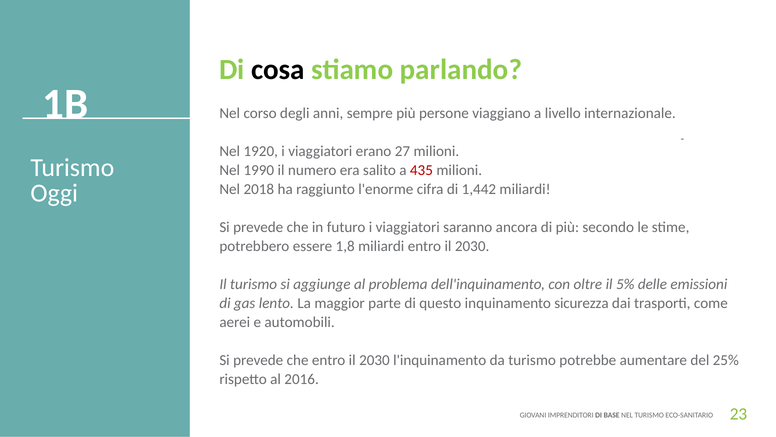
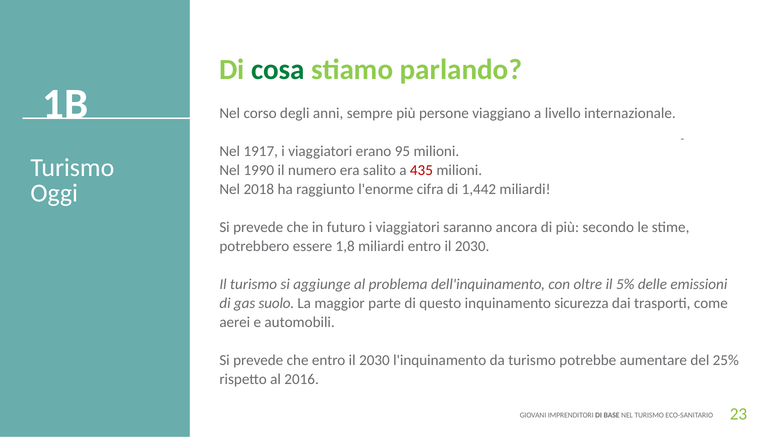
cosa colour: black -> green (278, 69)
1920: 1920 -> 1917 (261, 151)
27: 27 -> 95 (402, 151)
lento: lento -> suolo (276, 303)
